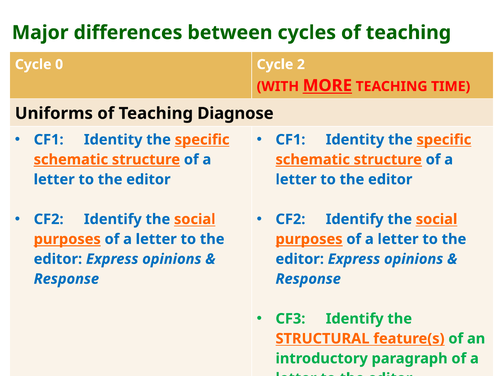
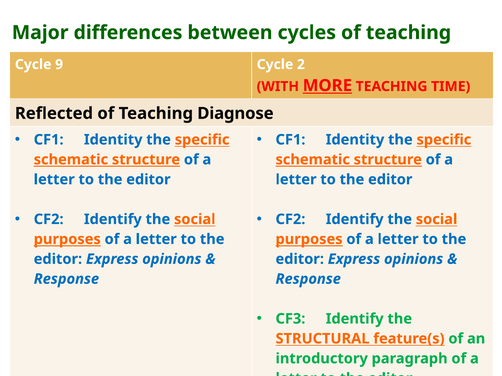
0: 0 -> 9 (59, 65)
Uniforms: Uniforms -> Reflected (54, 114)
